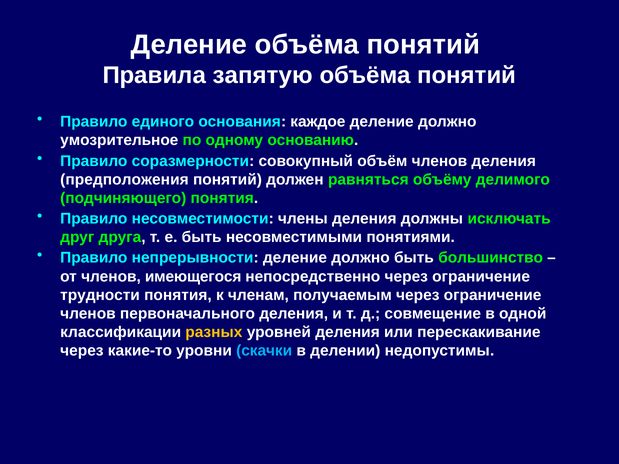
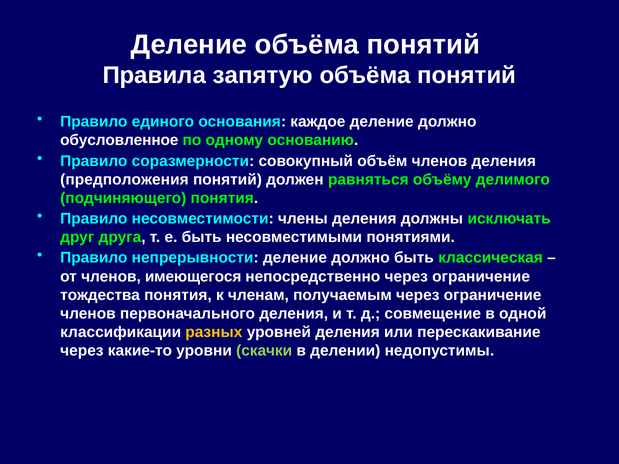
умозрительное: умозрительное -> обусловленное (119, 140)
большинство: большинство -> классическая (491, 258)
трудности: трудности -> тождества (100, 295)
скачки colour: light blue -> light green (264, 351)
